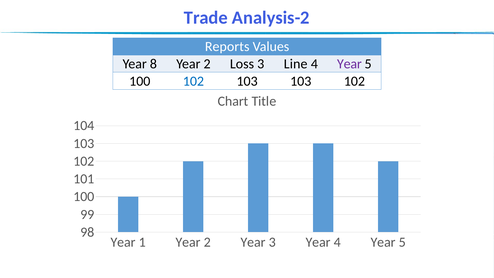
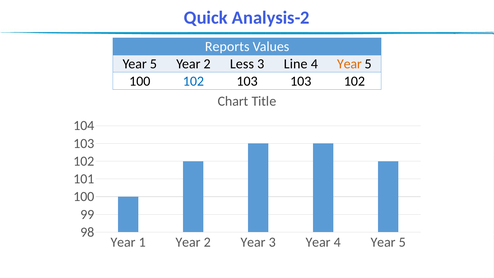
Trade: Trade -> Quick (206, 18)
8: 8 -> 5 (153, 64)
Loss: Loss -> Less (242, 64)
Year colour: purple -> orange (349, 64)
